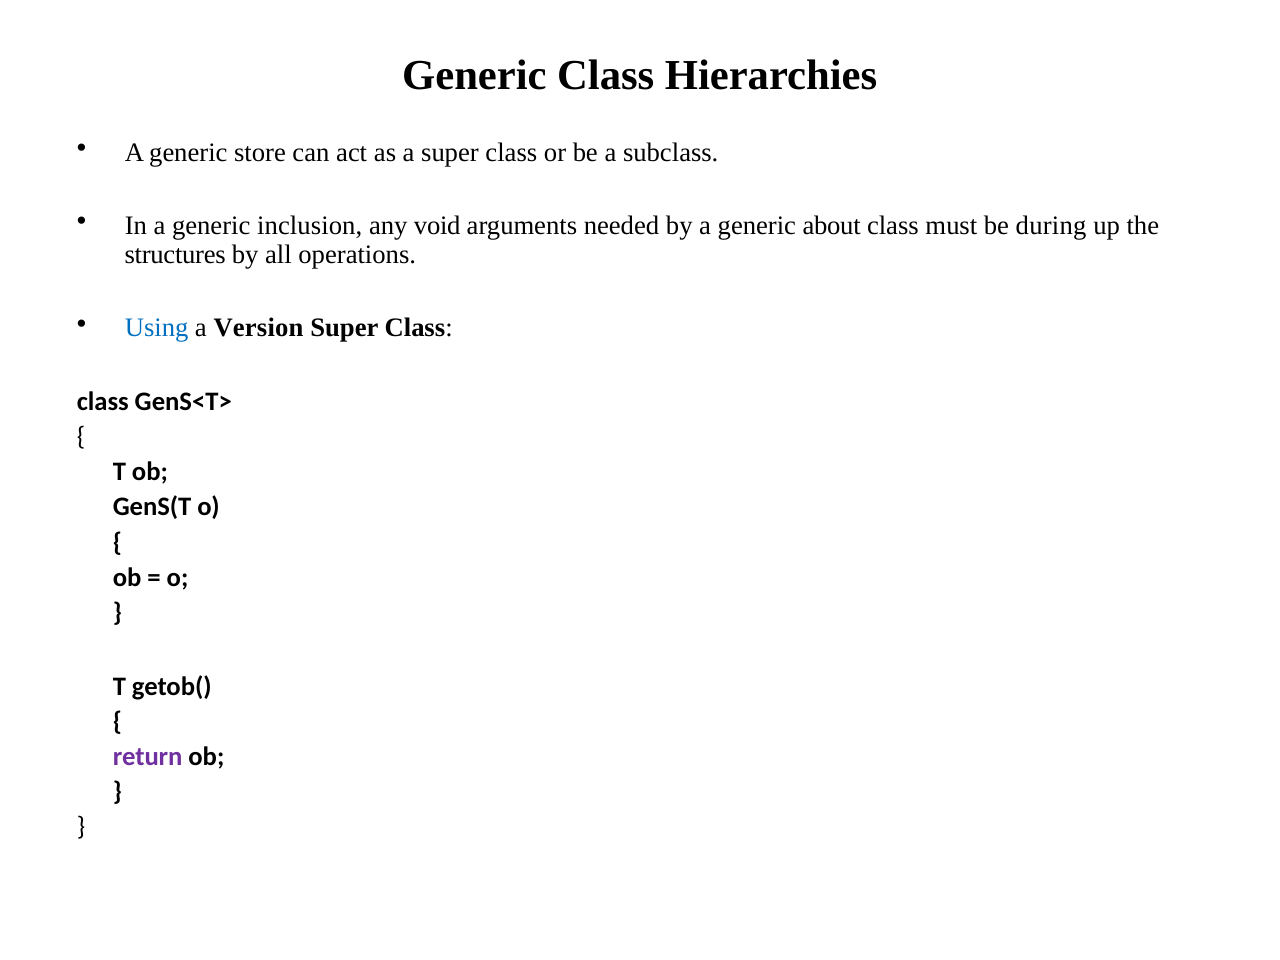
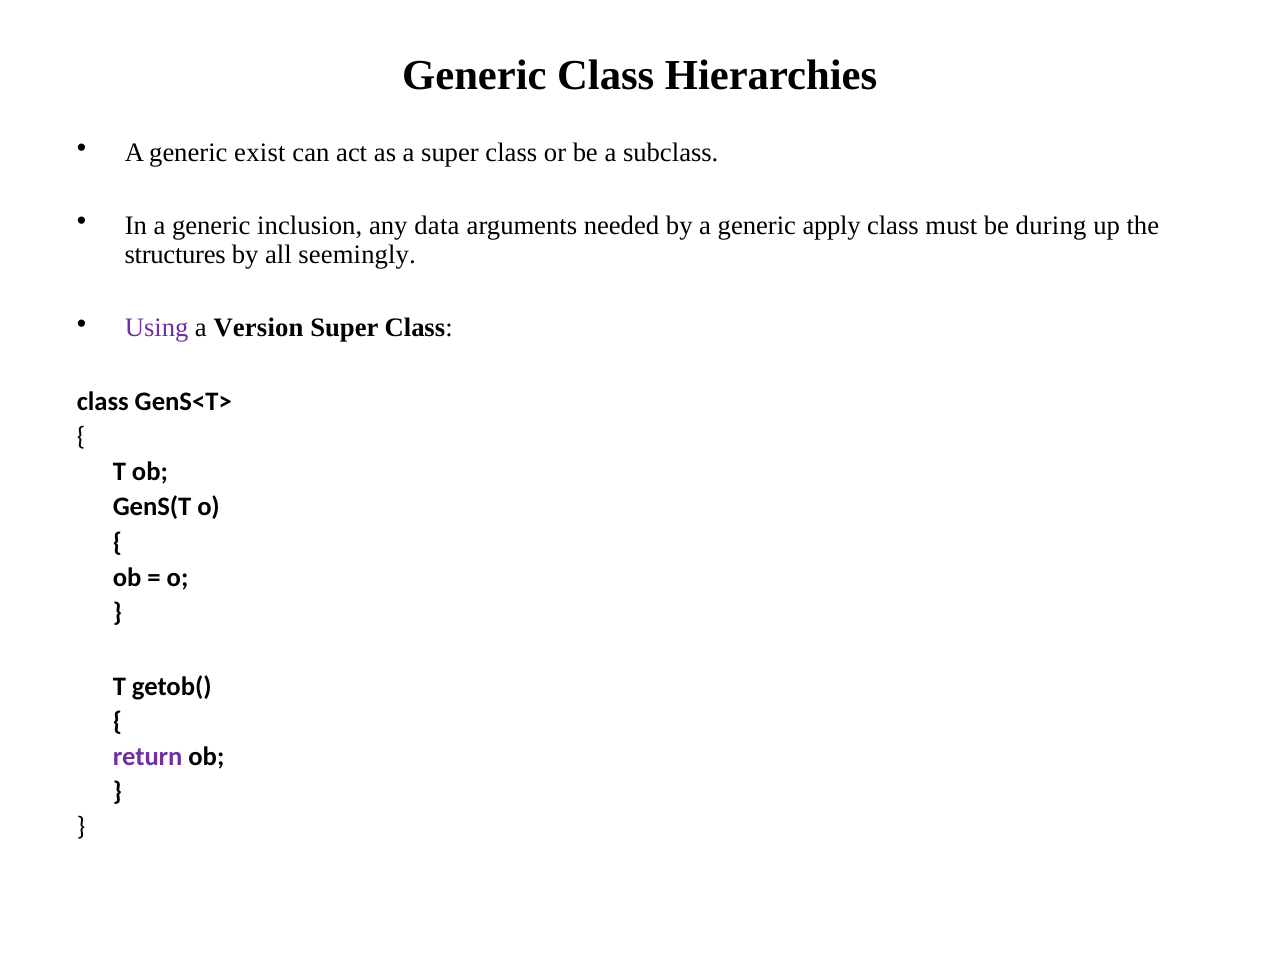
store: store -> exist (260, 152)
void: void -> data (437, 226)
about: about -> apply (832, 226)
operations: operations -> seemingly (357, 255)
Using colour: blue -> purple (157, 328)
